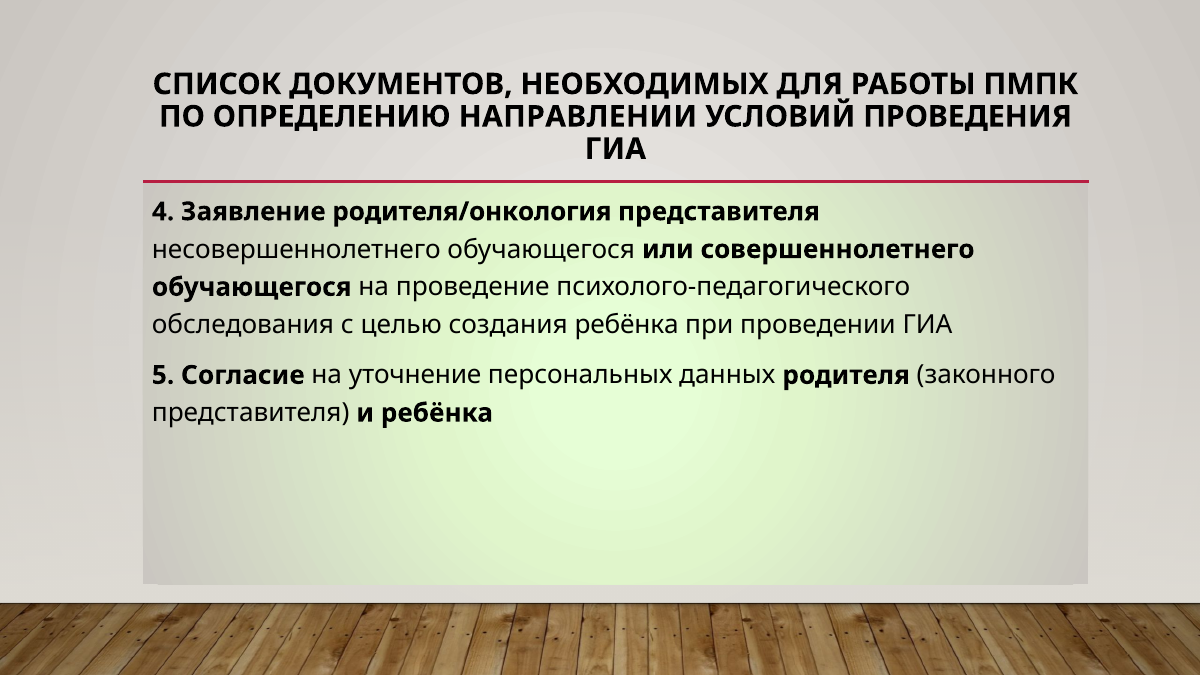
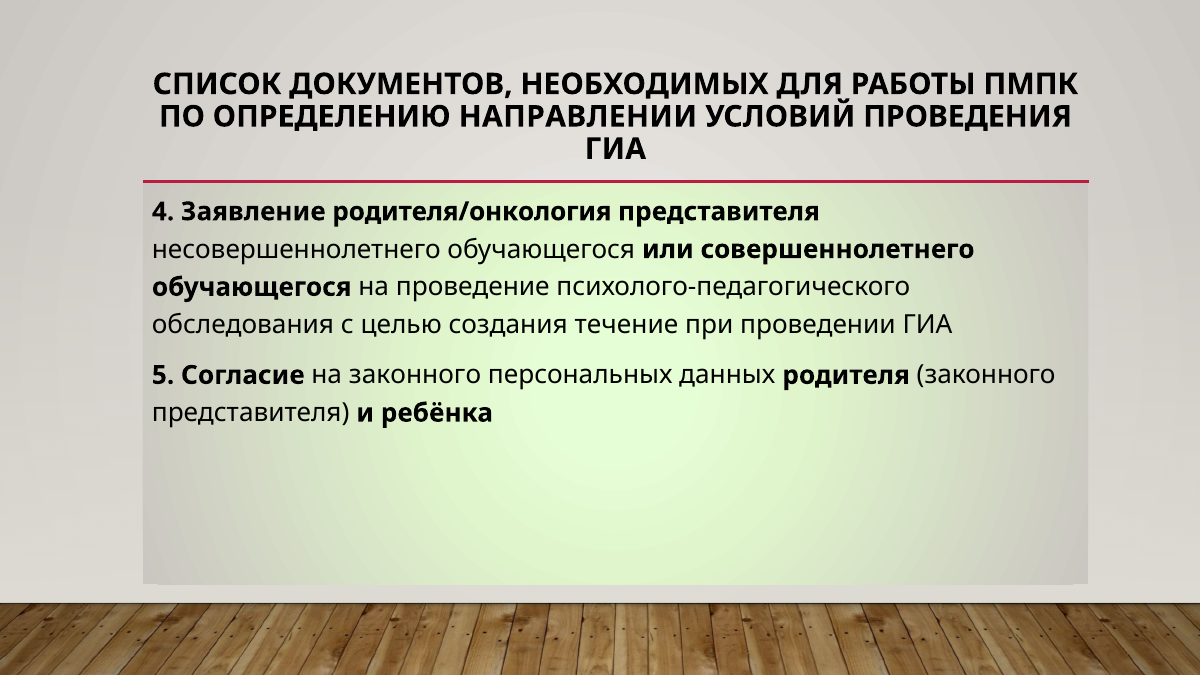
создания ребёнка: ребёнка -> течение (626, 325)
на уточнение: уточнение -> законного (415, 375)
